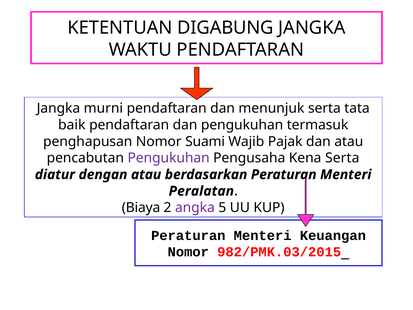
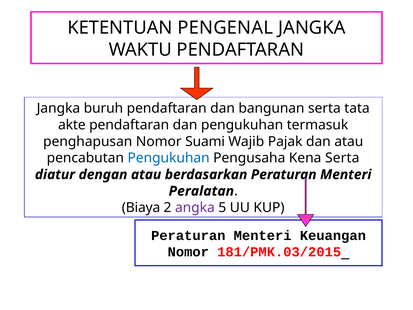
DIGABUNG: DIGABUNG -> PENGENAL (225, 28)
murni: murni -> buruh (103, 108)
menunjuk: menunjuk -> bangunan (271, 108)
baik: baik -> akte (72, 125)
Pengukuhan colour: purple -> blue (169, 158)
982/PMK.03/2015: 982/PMK.03/2015 -> 181/PMK.03/2015 (279, 252)
